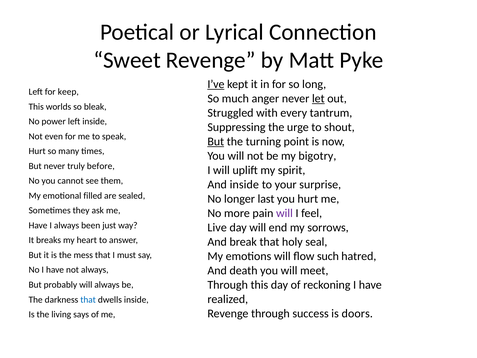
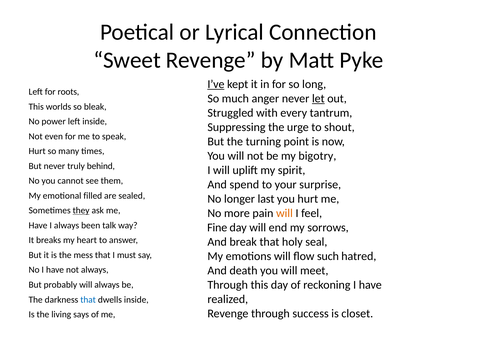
keep: keep -> roots (68, 92)
But underline: present -> none (216, 142)
before: before -> behind (101, 166)
And inside: inside -> spend (244, 184)
they underline: none -> present (81, 210)
will colour: purple -> orange (284, 213)
just: just -> talk (109, 225)
Live: Live -> Fine (217, 227)
doors: doors -> closet (357, 313)
